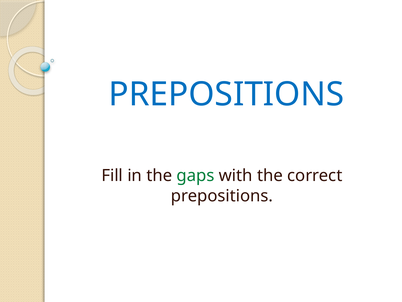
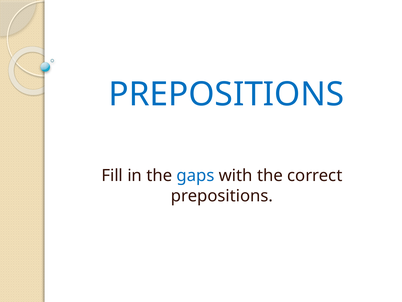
gaps colour: green -> blue (196, 175)
